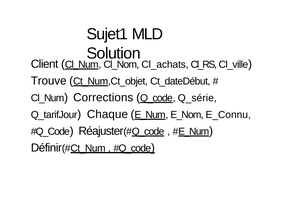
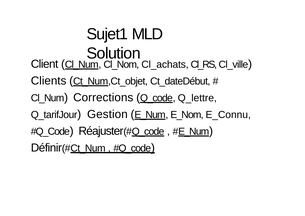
Trouve: Trouve -> Clients (49, 81)
Q_série: Q_série -> Q_lettre (197, 98)
Chaque: Chaque -> Gestion (107, 114)
